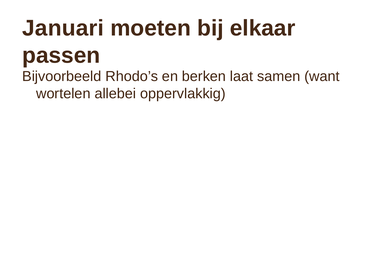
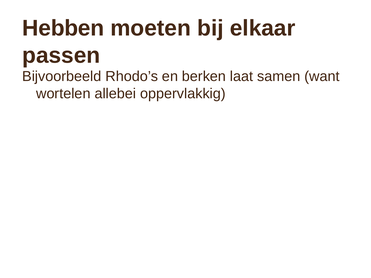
Januari: Januari -> Hebben (63, 28)
